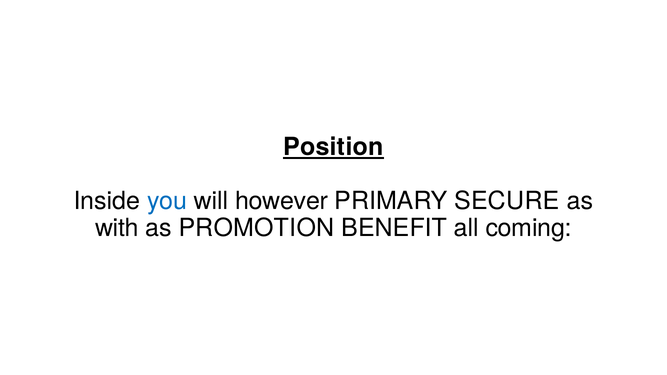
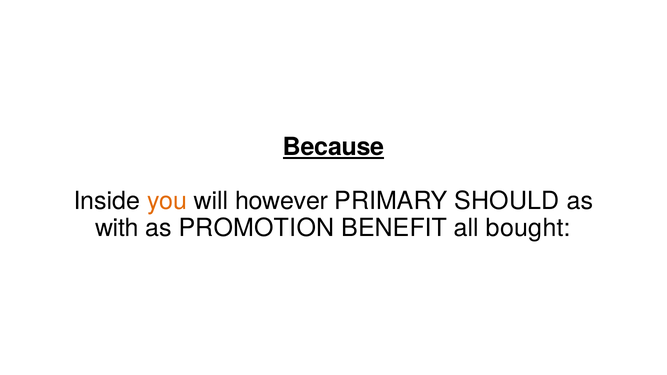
Position: Position -> Because (334, 147)
you colour: blue -> orange (167, 201)
SECURE: SECURE -> SHOULD (507, 201)
coming: coming -> bought (528, 228)
